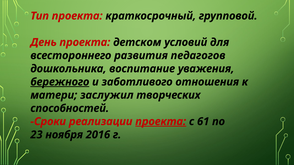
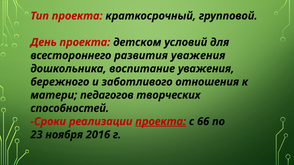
развития педагогов: педагогов -> уважения (198, 56)
бережного underline: present -> none (60, 82)
заслужил: заслужил -> педагогов (107, 95)
61: 61 -> 66 (203, 122)
